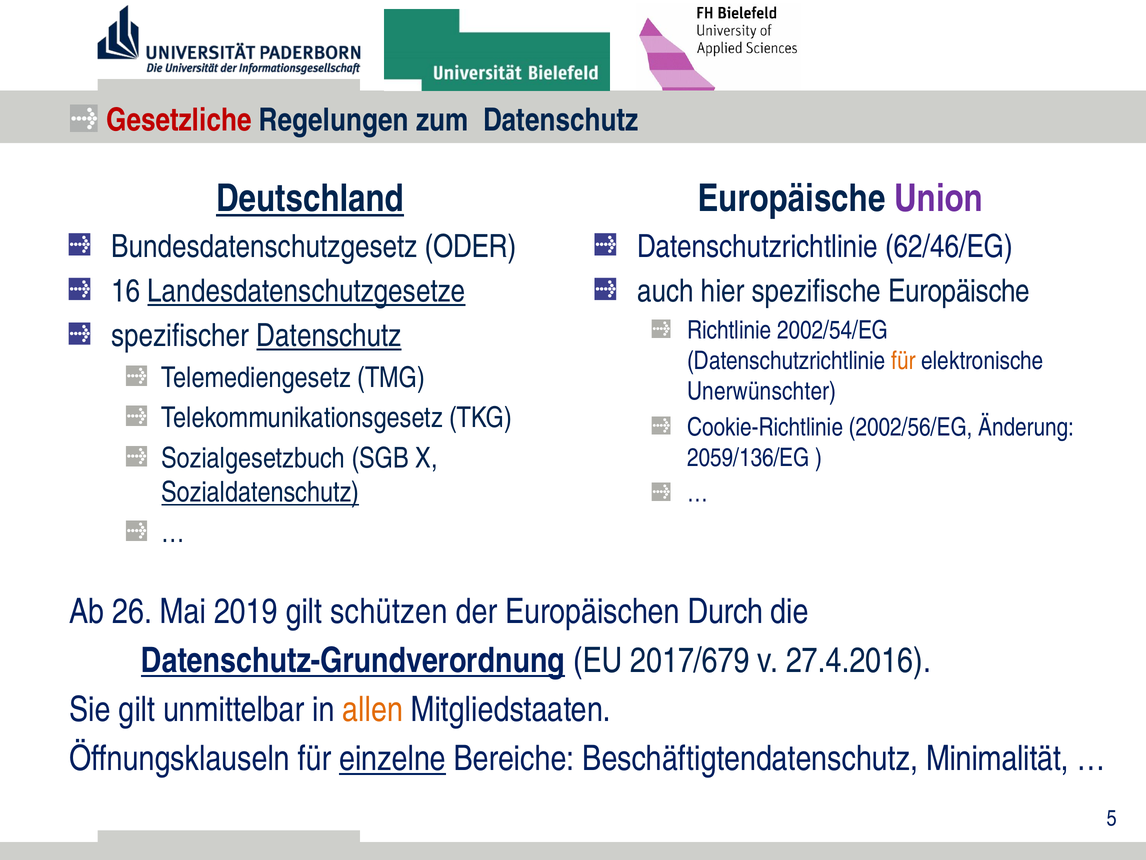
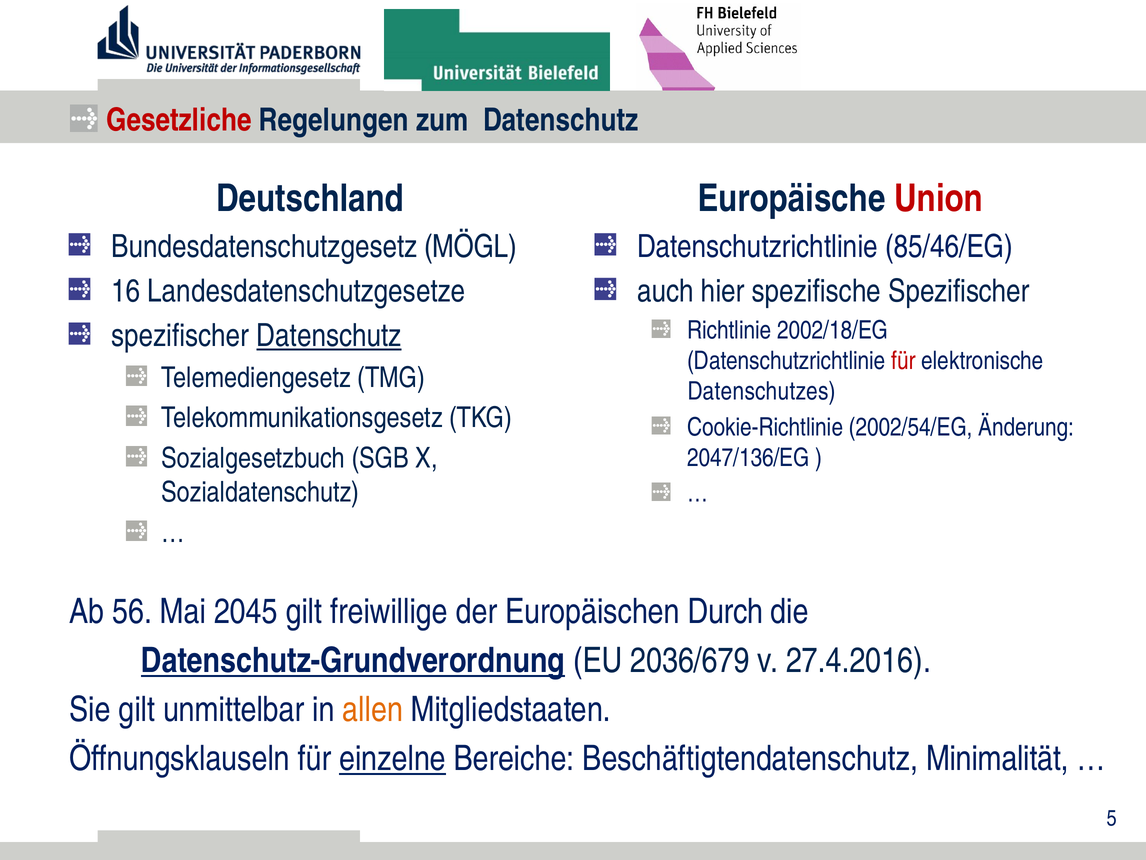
Deutschland underline: present -> none (310, 199)
Union colour: purple -> red (939, 199)
ODER: ODER -> MÖGL (470, 247)
62/46/EG: 62/46/EG -> 85/46/EG (949, 247)
Landesdatenschutzgesetze underline: present -> none (306, 291)
spezifische Europäische: Europäische -> Spezifischer (959, 291)
2002/54/EG: 2002/54/EG -> 2002/18/EG (833, 330)
für colour: orange -> red (903, 361)
Unerwünschter: Unerwünschter -> Datenschutzes (762, 391)
2002/56/EG: 2002/56/EG -> 2002/54/EG (911, 427)
2059/136/EG: 2059/136/EG -> 2047/136/EG (748, 457)
Sozialdatenschutz underline: present -> none (260, 492)
26: 26 -> 56 (132, 611)
2019: 2019 -> 2045 (246, 611)
schützen: schützen -> freiwillige (389, 611)
2017/679: 2017/679 -> 2036/679 (690, 660)
